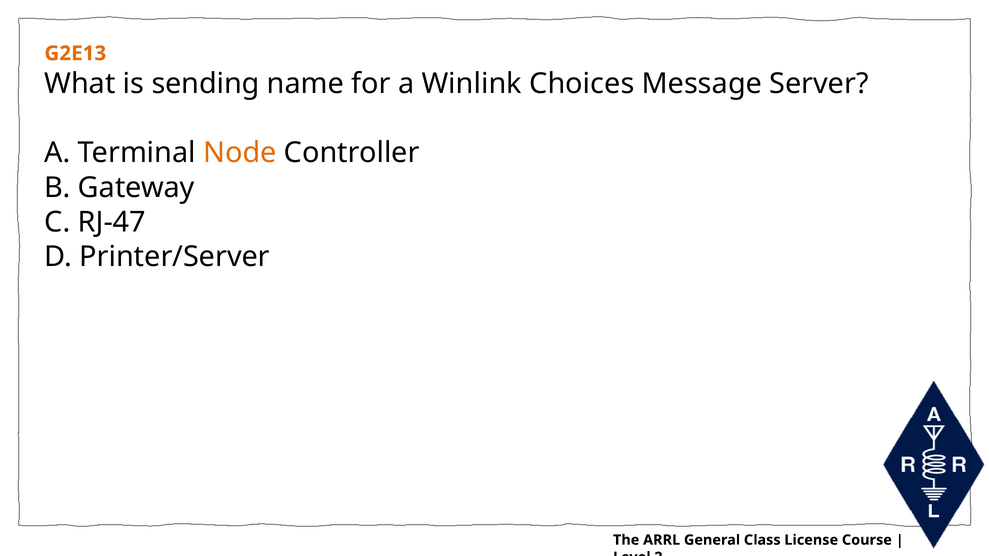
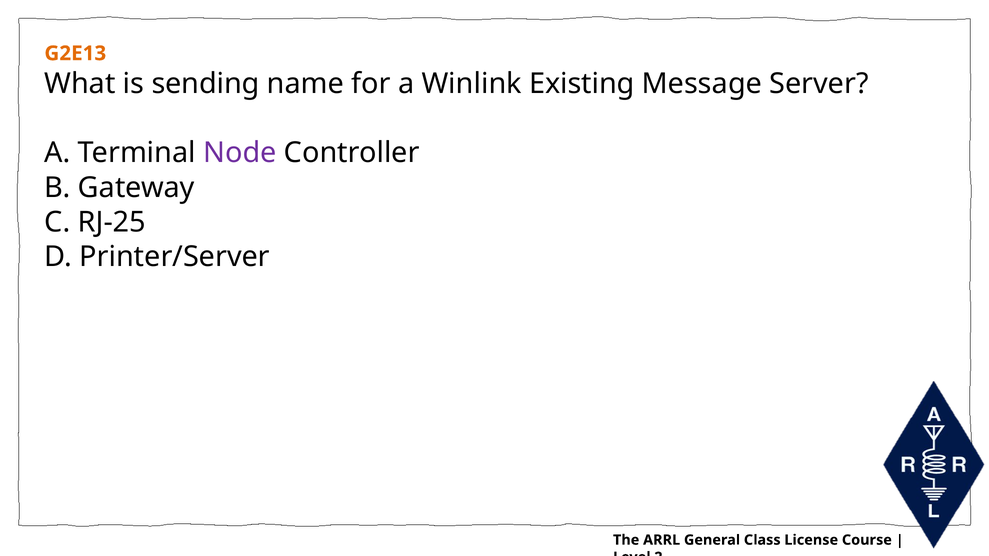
Choices: Choices -> Existing (582, 84)
Node colour: orange -> purple (240, 153)
RJ-47: RJ-47 -> RJ-25 (112, 222)
